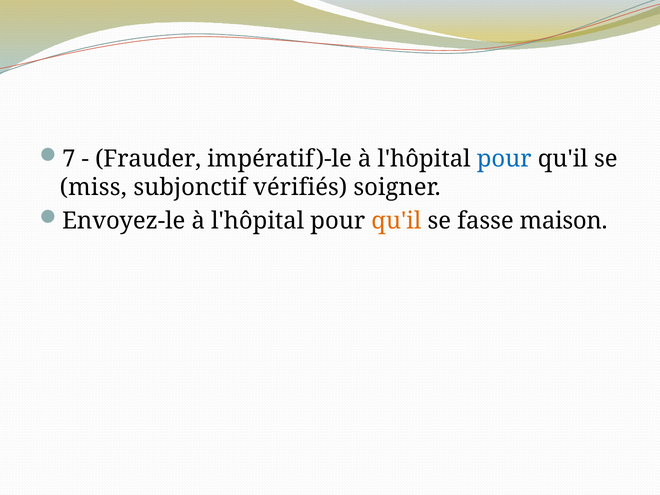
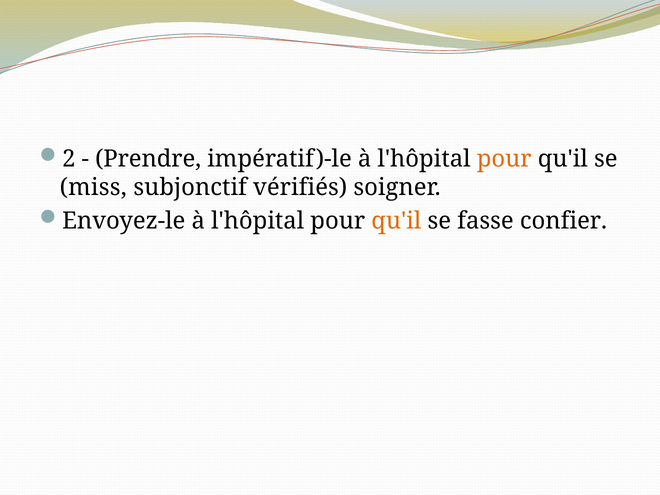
7: 7 -> 2 (69, 159)
Frauder: Frauder -> Prendre (148, 159)
pour colour: blue -> orange (504, 159)
maison: maison -> confier (563, 221)
